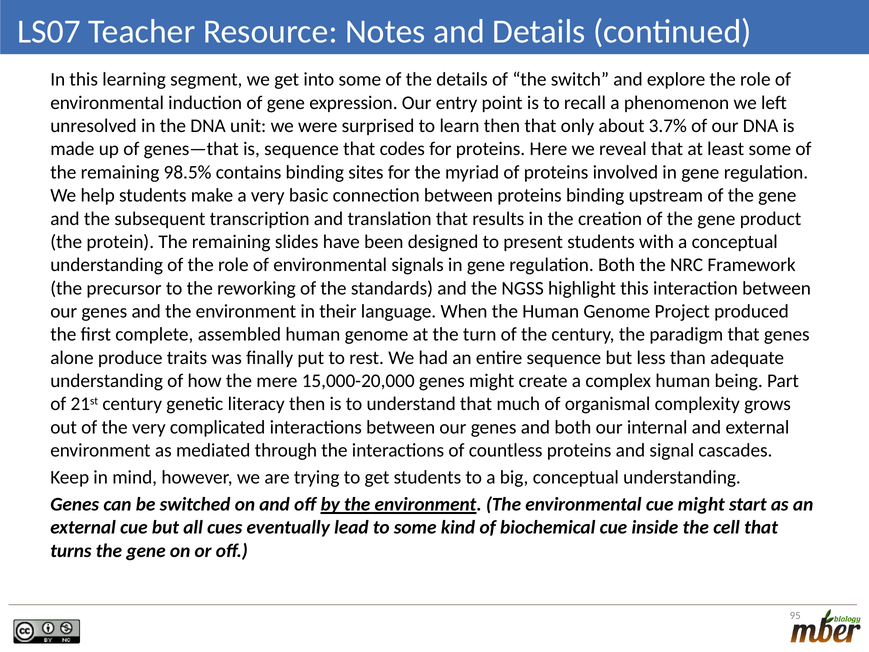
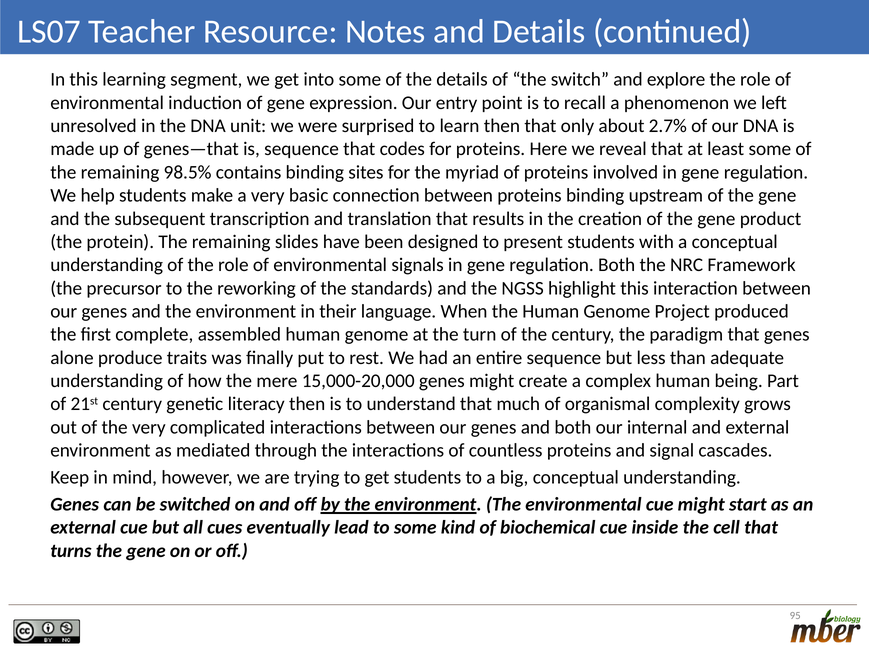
3.7%: 3.7% -> 2.7% (668, 126)
